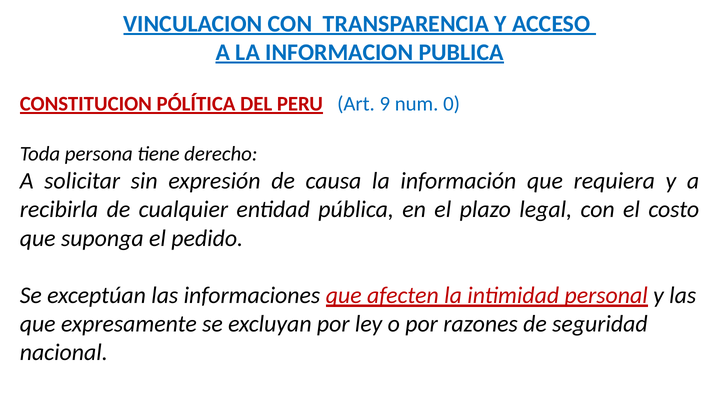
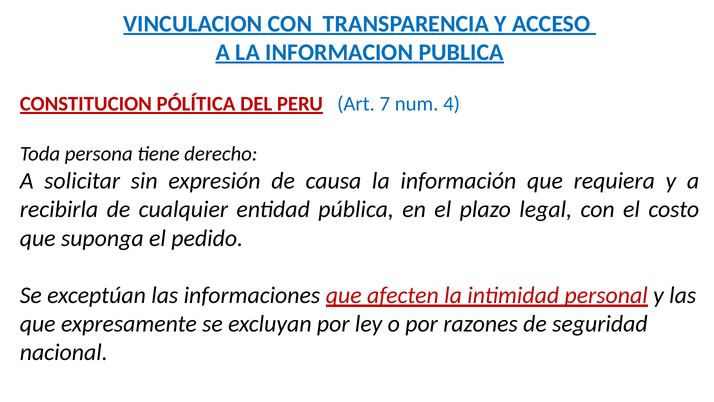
9: 9 -> 7 (385, 104)
0: 0 -> 4 (452, 104)
